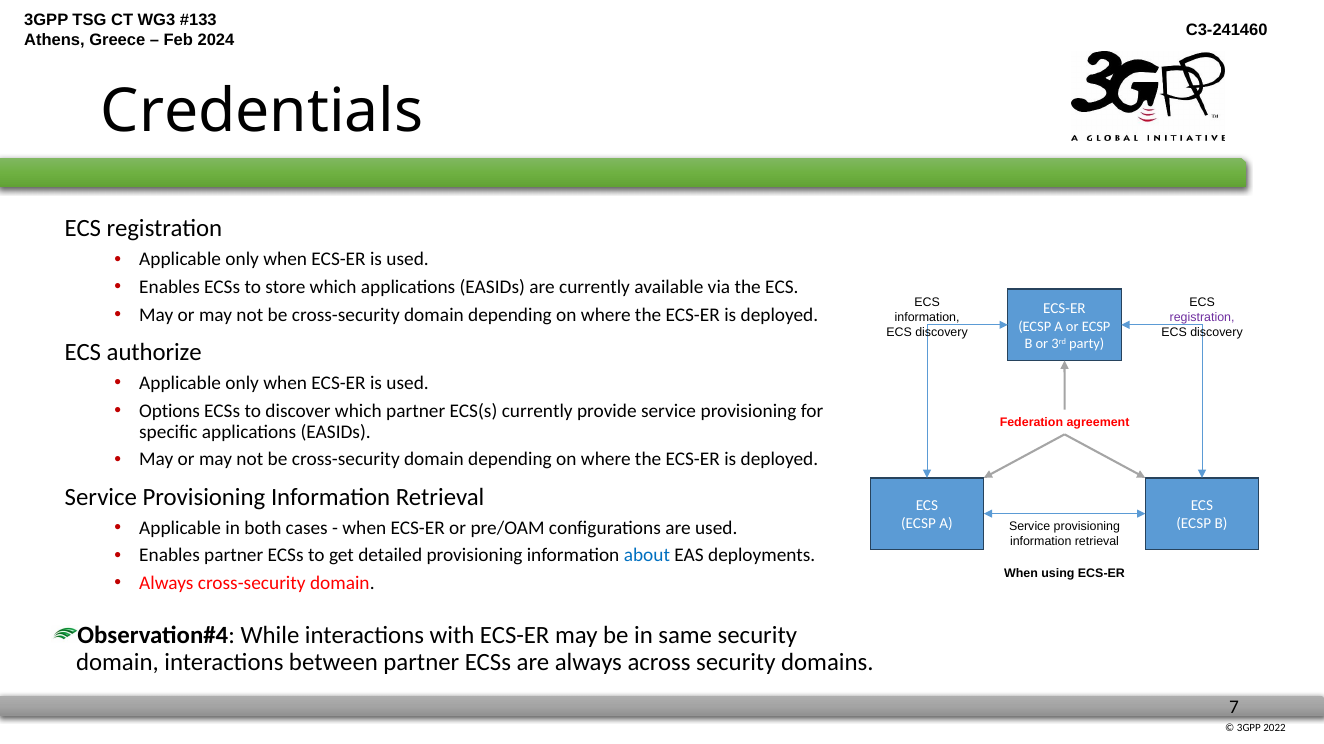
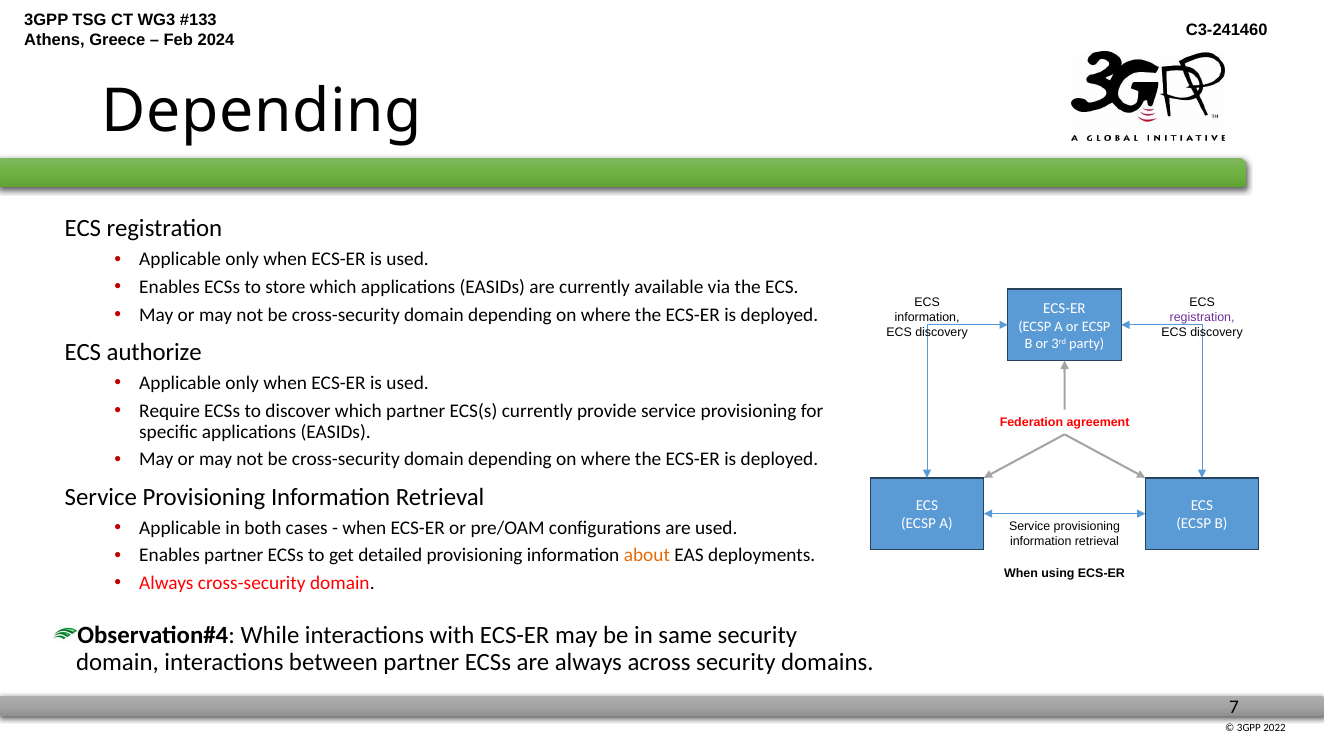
Credentials: Credentials -> Depending (262, 111)
Options: Options -> Require (170, 411)
about colour: blue -> orange (647, 556)
